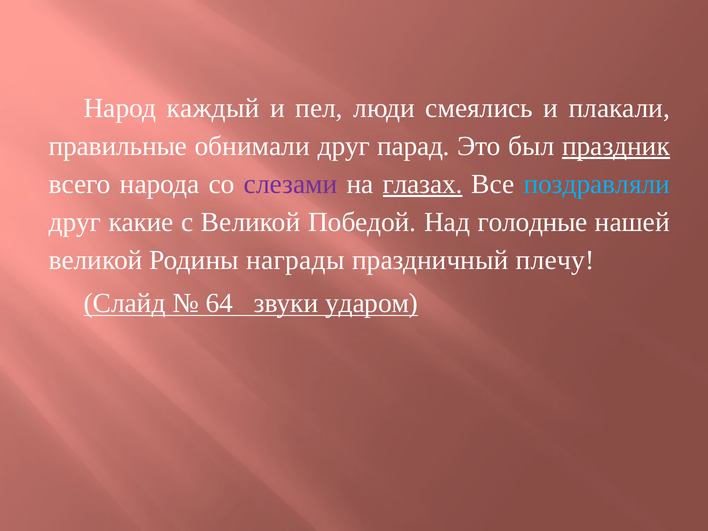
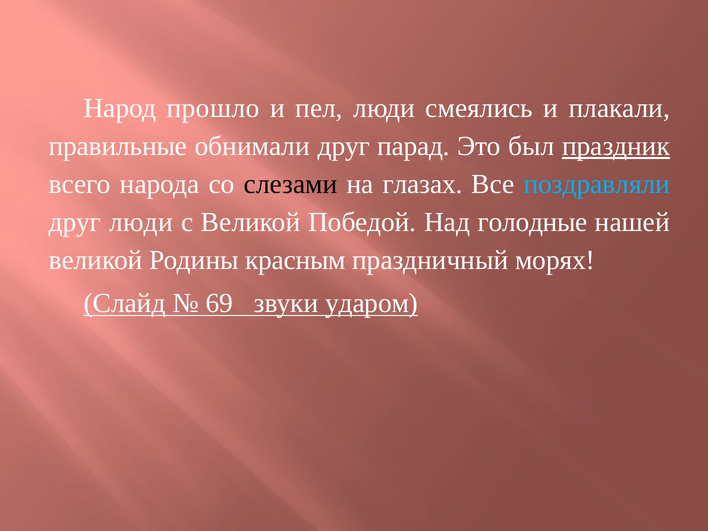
каждый: каждый -> прошло (213, 108)
слезами colour: purple -> black (291, 184)
глазах underline: present -> none (423, 184)
друг какие: какие -> люди (141, 222)
награды: награды -> красным (296, 260)
плечу: плечу -> морях (555, 260)
64: 64 -> 69 (219, 303)
